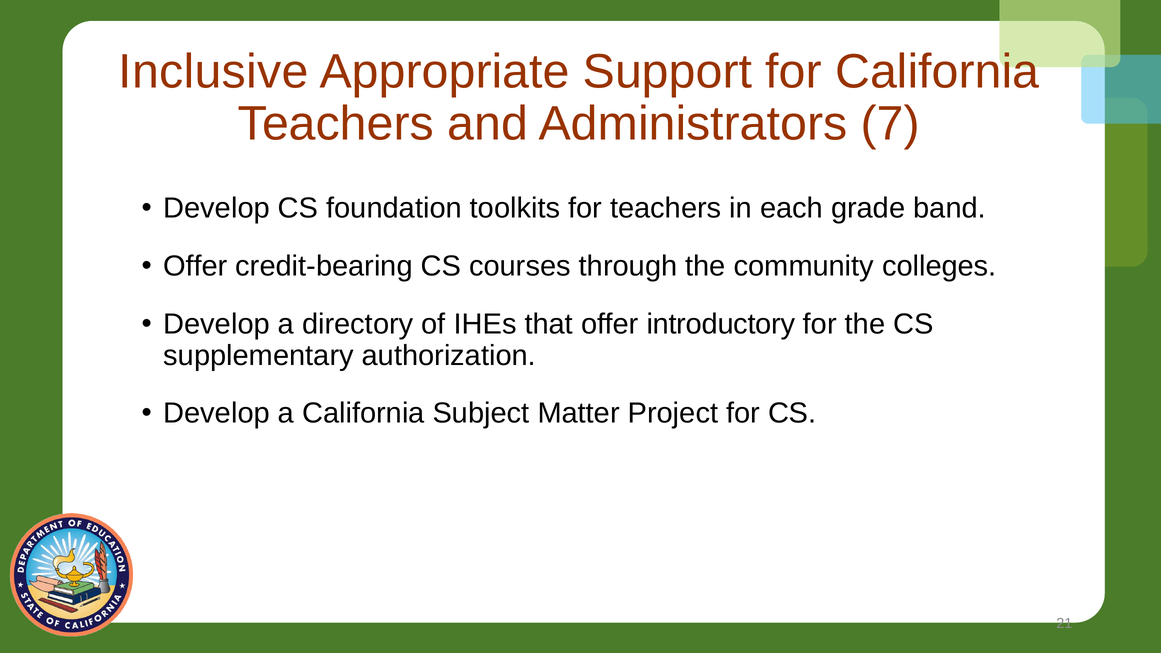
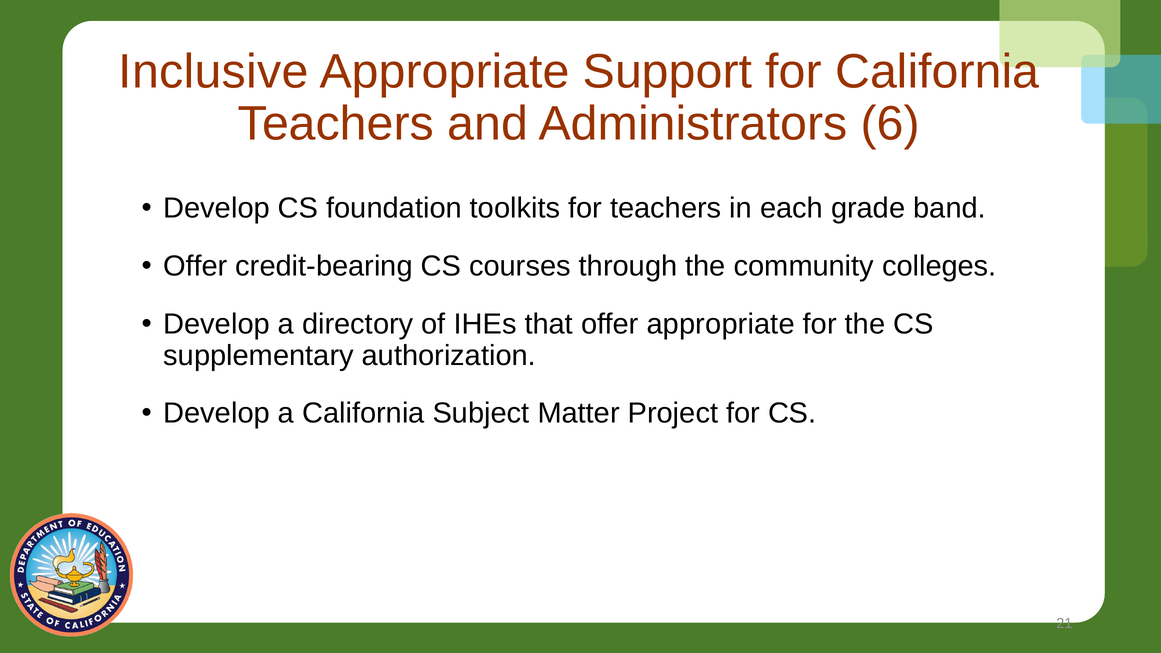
7: 7 -> 6 (890, 124)
offer introductory: introductory -> appropriate (721, 324)
